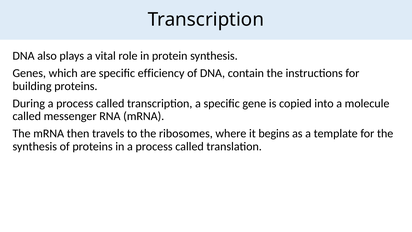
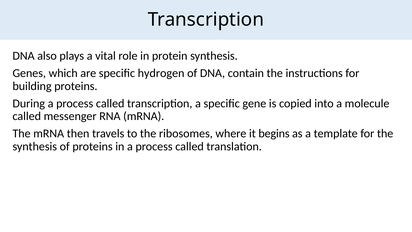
efficiency: efficiency -> hydrogen (161, 73)
